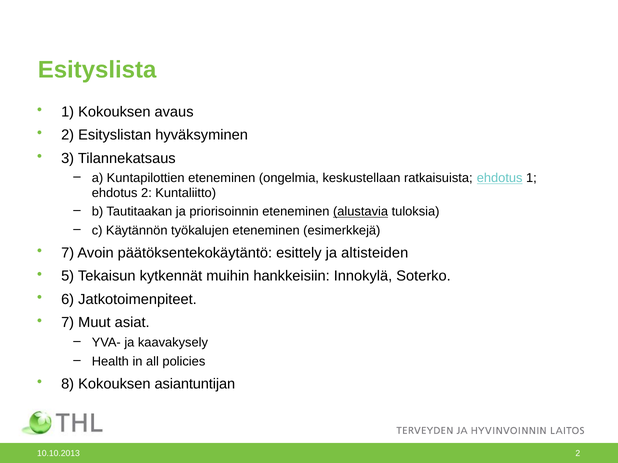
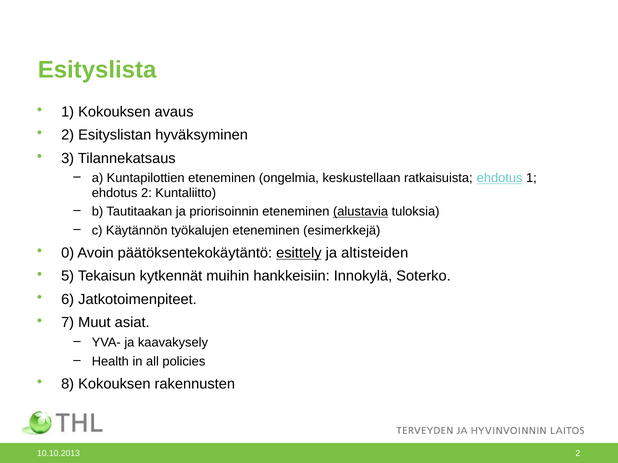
7: 7 -> 0 (68, 253)
esittely underline: none -> present (299, 253)
asiantuntijan: asiantuntijan -> rakennusten (195, 384)
